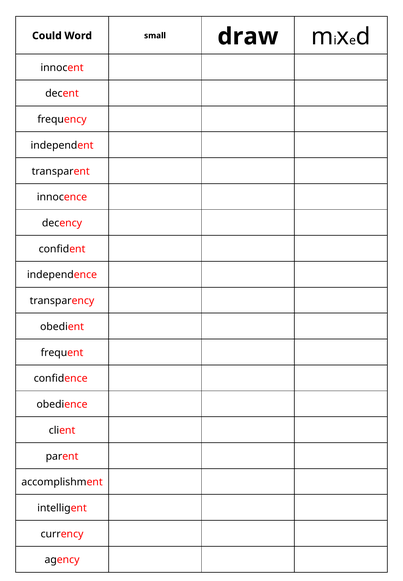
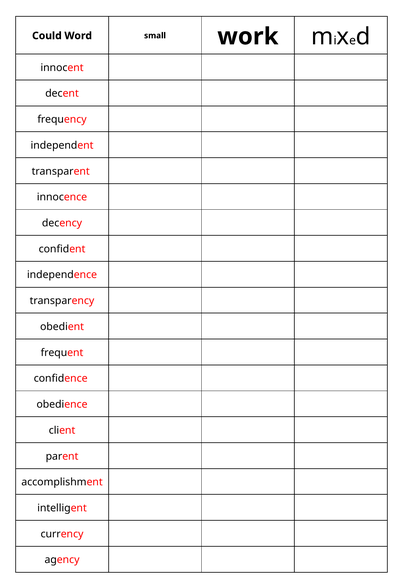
draw: draw -> work (248, 37)
